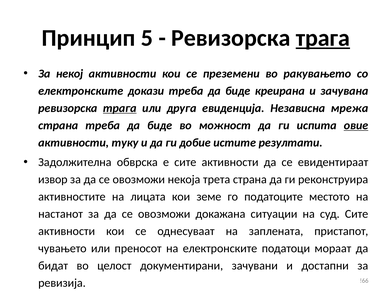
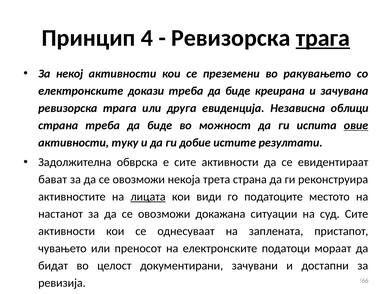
5: 5 -> 4 (147, 38)
трага underline: present -> none (120, 108)
мрежа: мрежа -> облици (350, 108)
извор: извор -> бават (53, 179)
лицата underline: none -> present (148, 197)
земе: земе -> види (209, 197)
